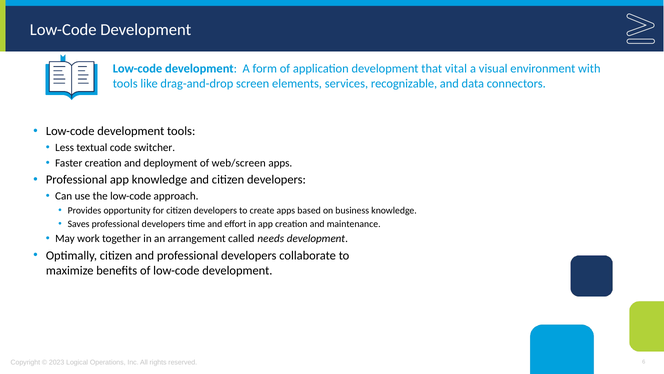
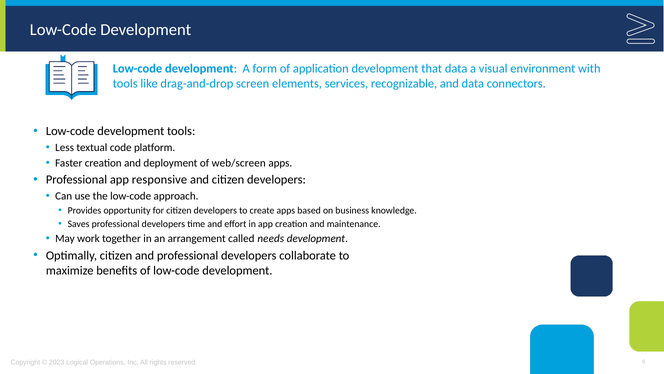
that vital: vital -> data (456, 69)
switcher: switcher -> platform (155, 147)
app knowledge: knowledge -> responsive (159, 180)
